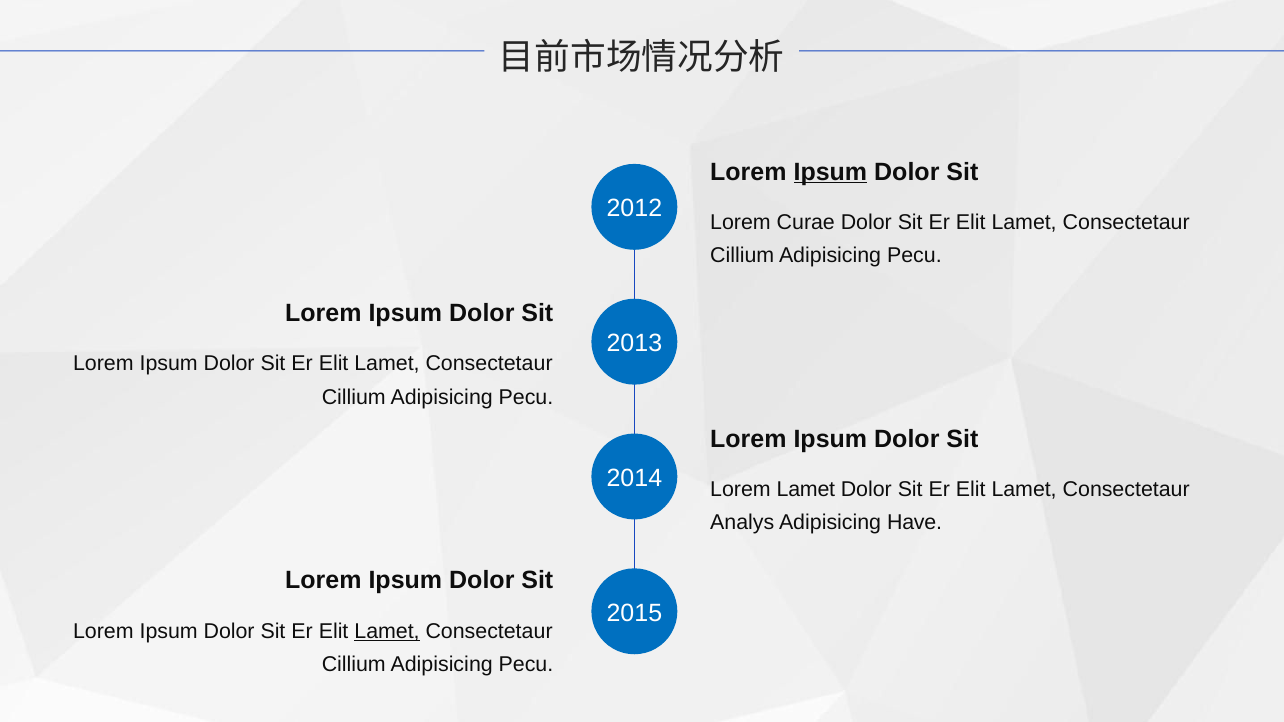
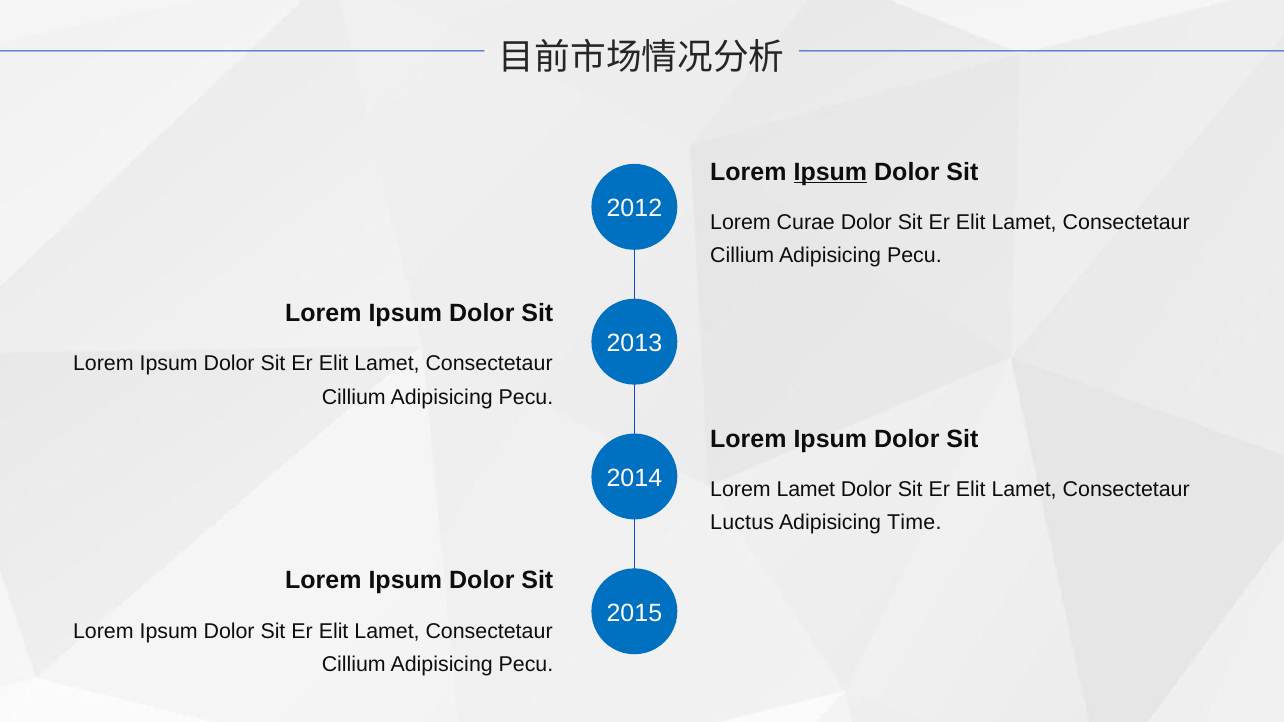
Analys: Analys -> Luctus (742, 523)
Have: Have -> Time (914, 523)
Lamet underline: present -> none (387, 631)
